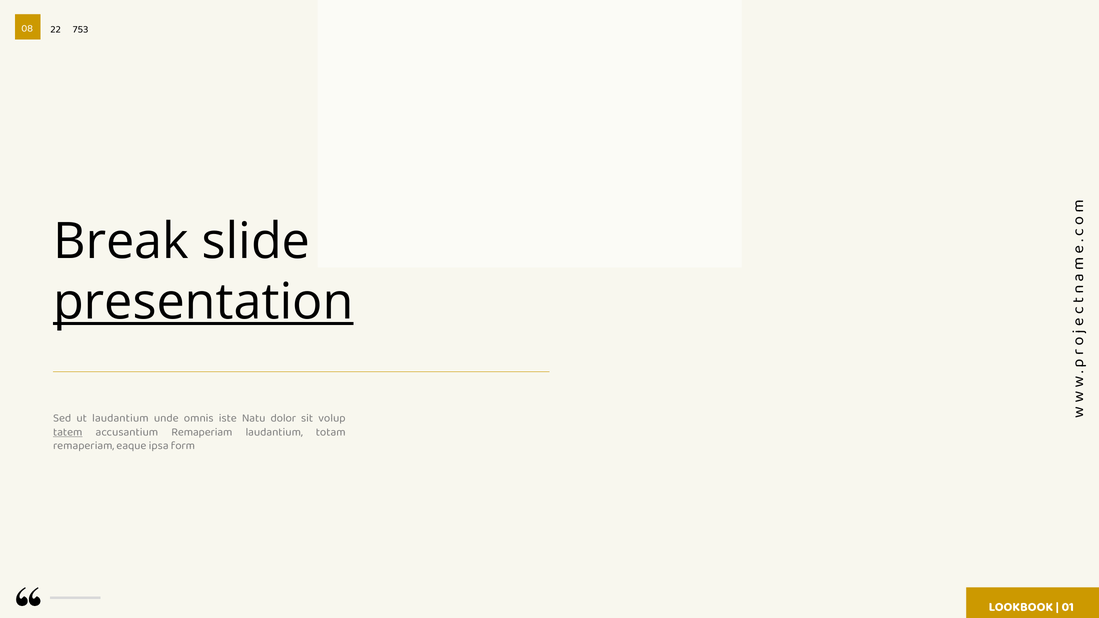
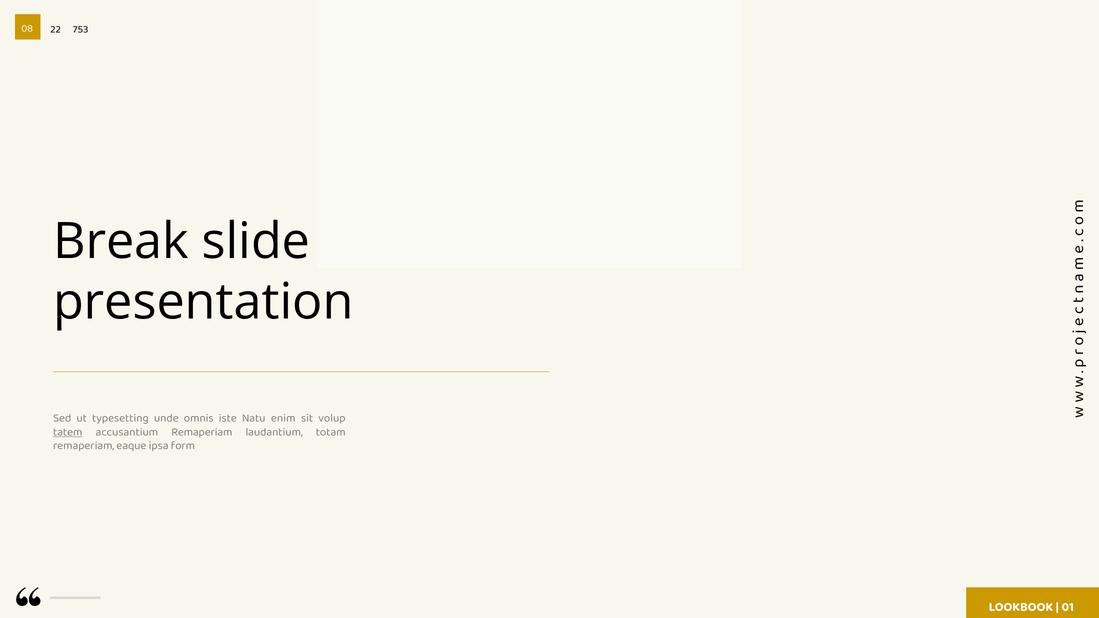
presentation underline: present -> none (203, 302)
ut laudantium: laudantium -> typesetting (120, 418)
dolor: dolor -> enim (283, 418)
